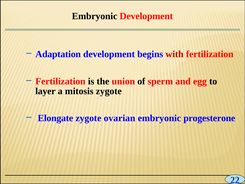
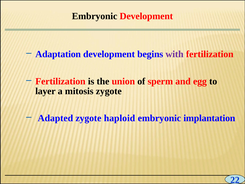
with colour: red -> purple (175, 54)
Elongate: Elongate -> Adapted (55, 118)
ovarian: ovarian -> haploid (120, 118)
progesterone: progesterone -> implantation (209, 118)
